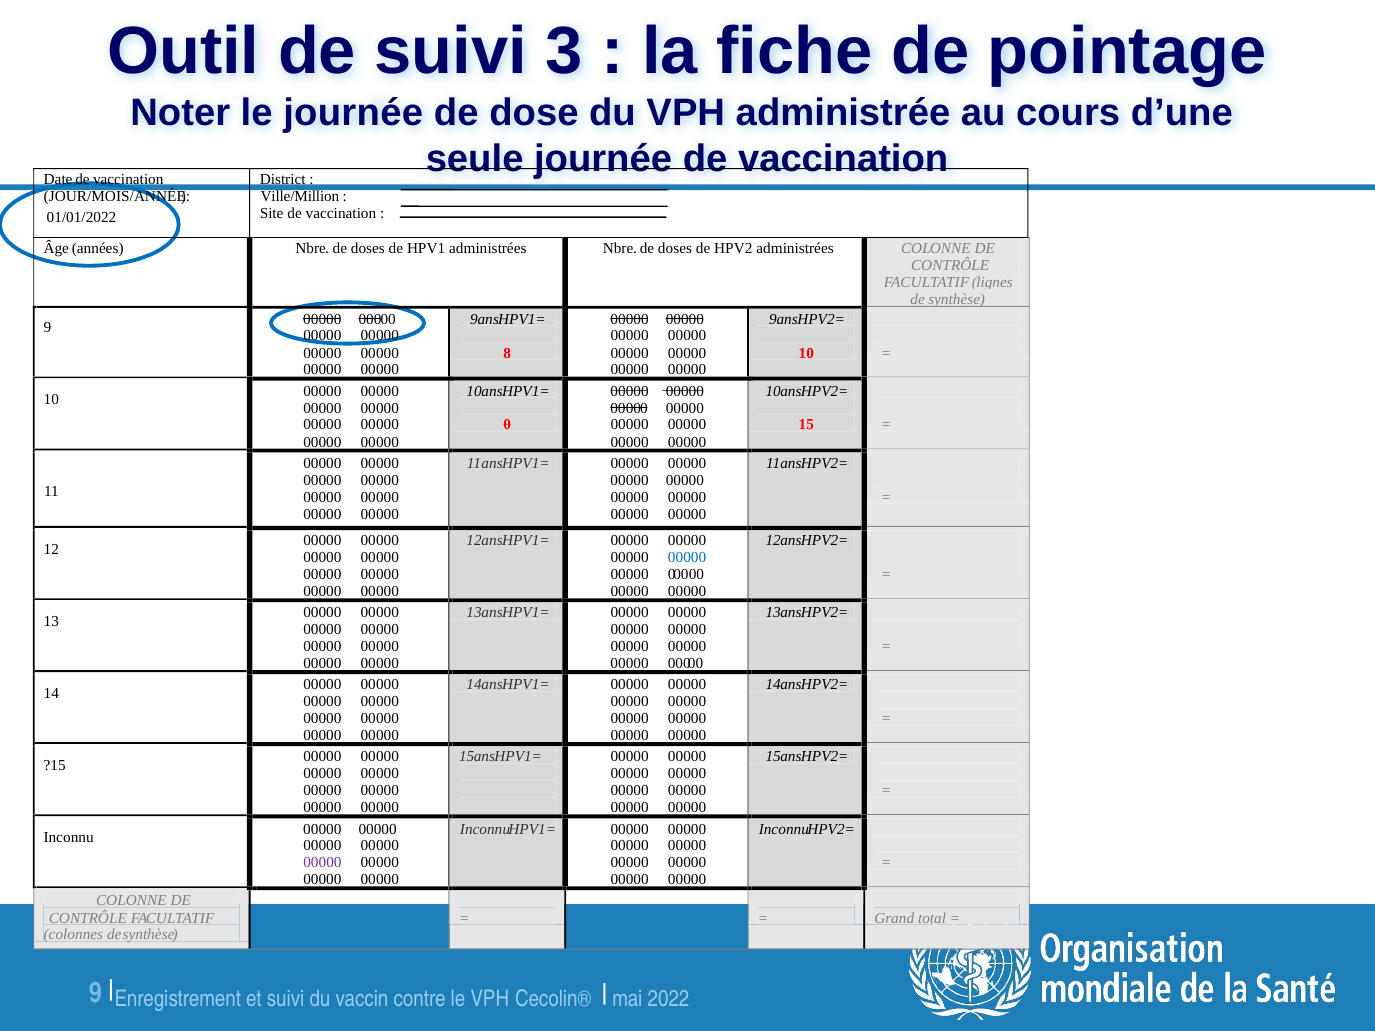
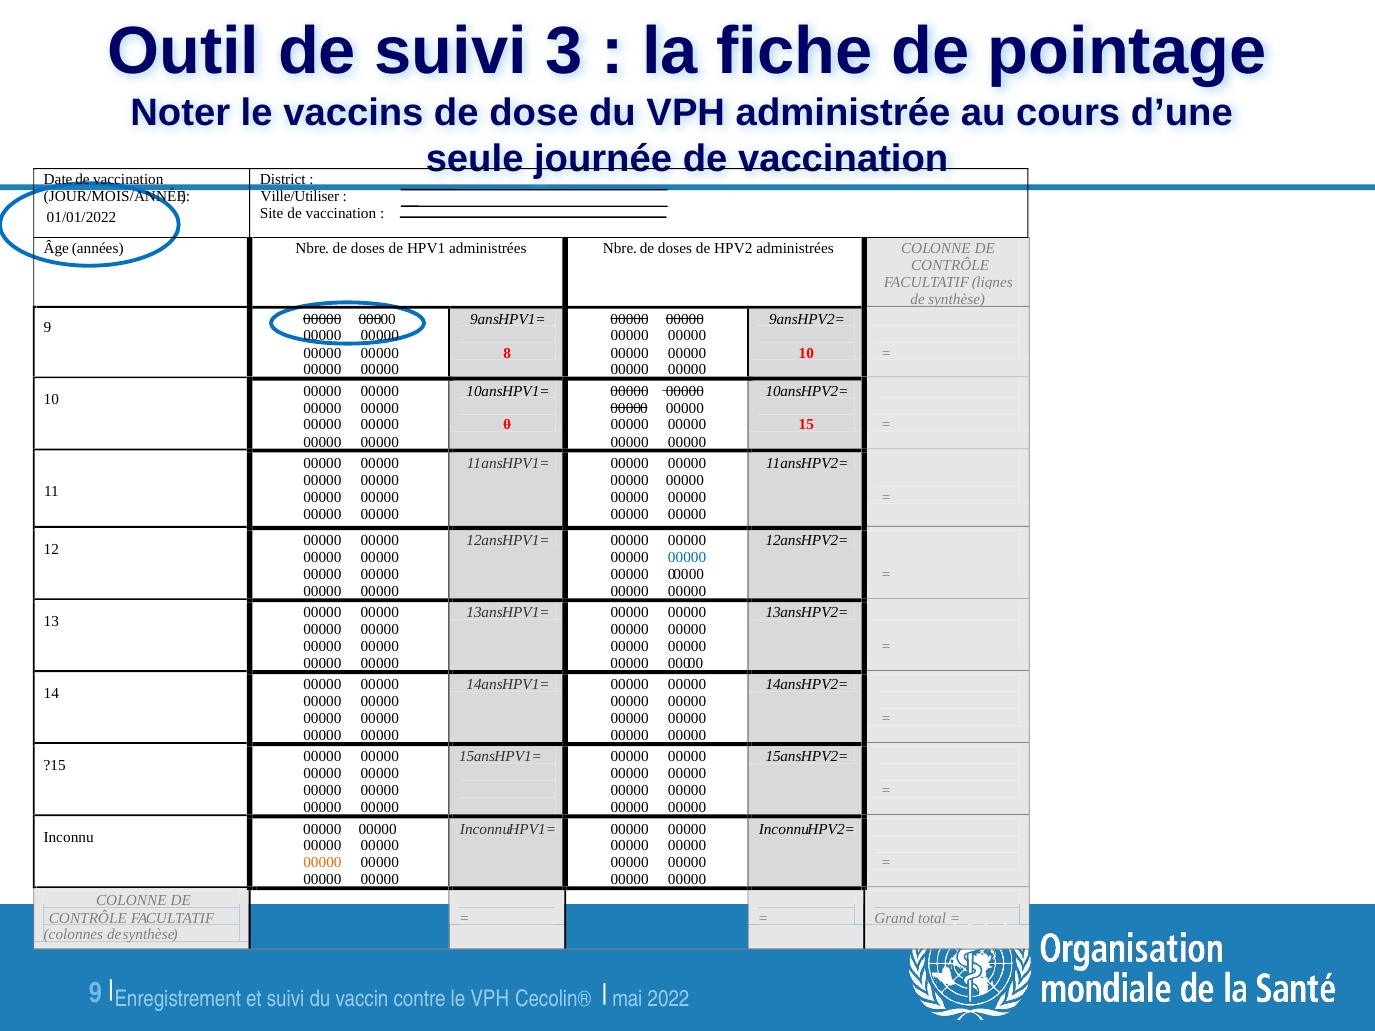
le journée: journée -> vaccins (353, 113)
Ville/Million: Ville/Million -> Ville/Utiliser (300, 197)
00000 colour: purple -> orange (322, 863)
